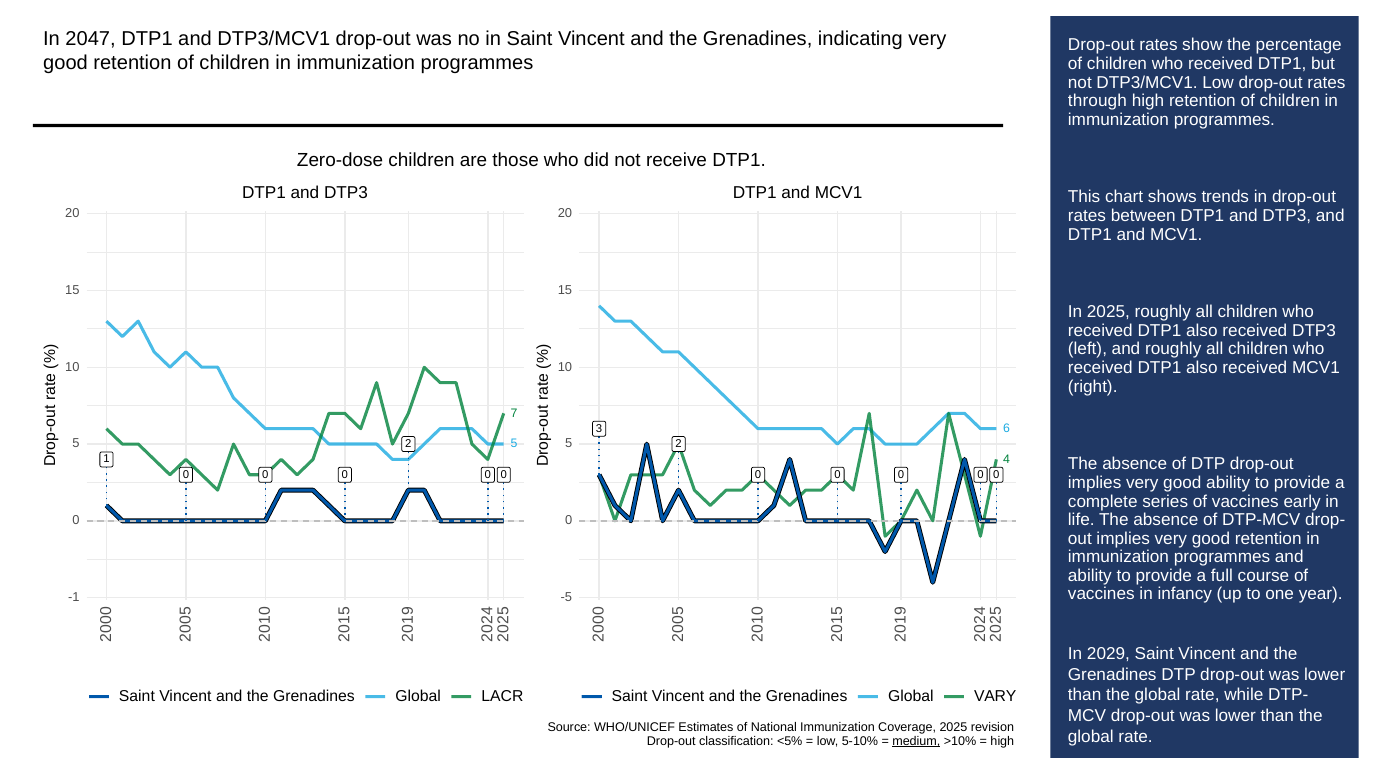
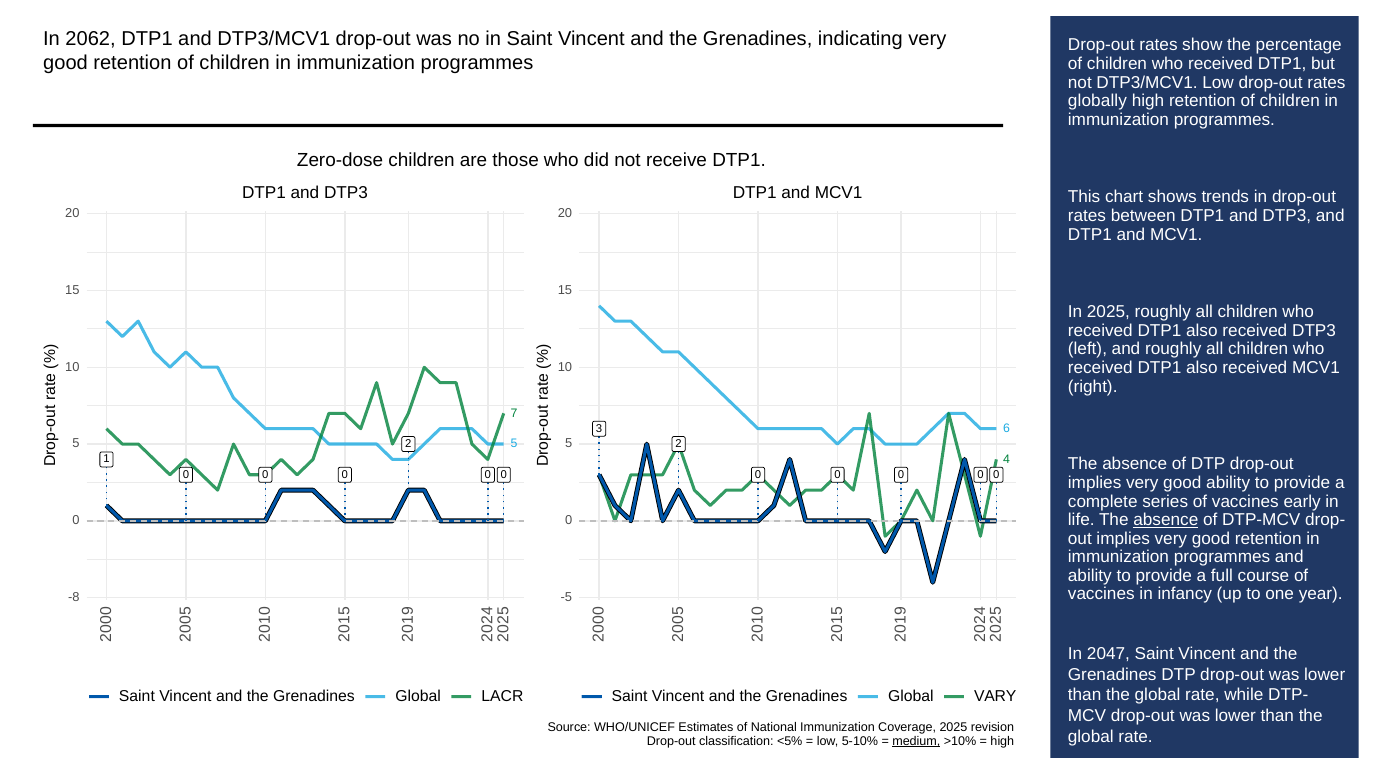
2047: 2047 -> 2062 (91, 39)
through: through -> globally (1097, 101)
absence underline: none -> present (1166, 520)
-1: -1 -> -8 (74, 597)
2029: 2029 -> 2047 (1108, 654)
